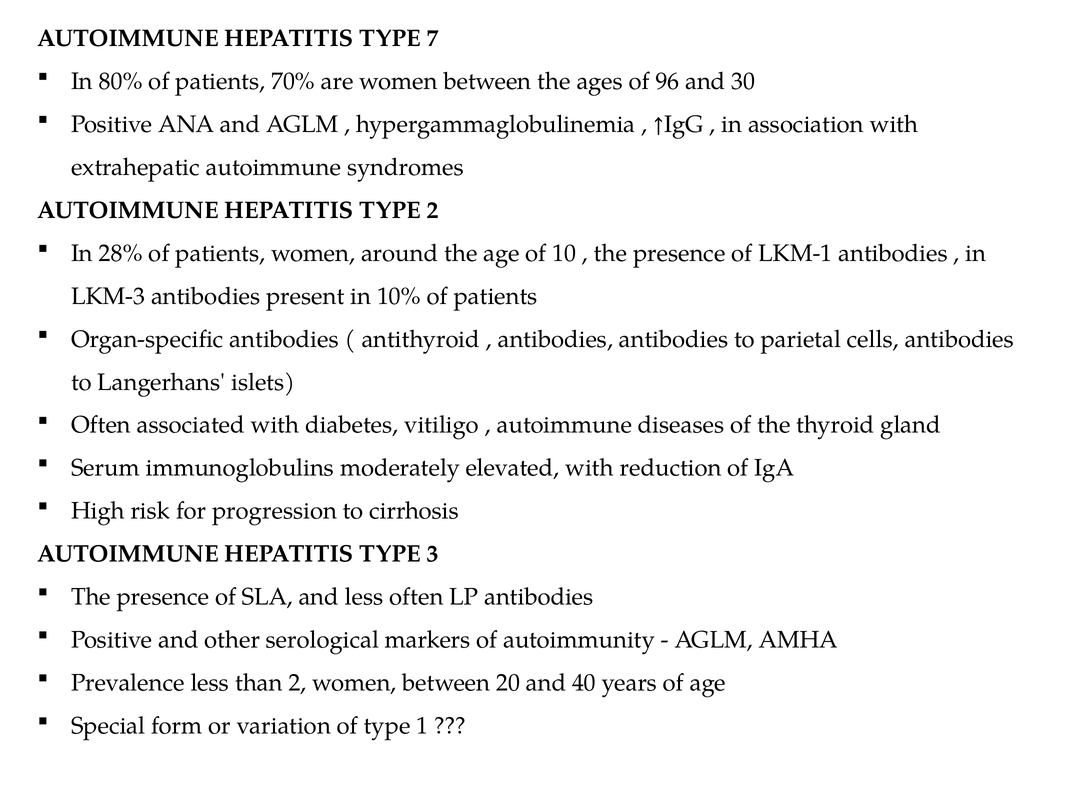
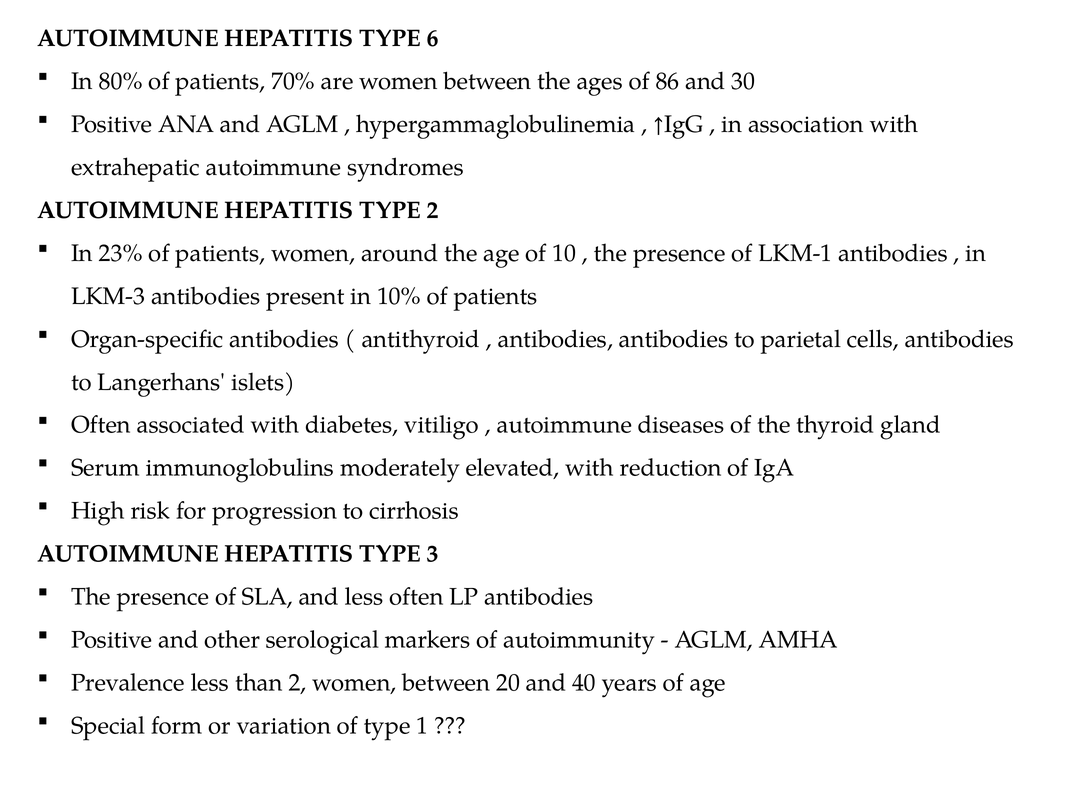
7: 7 -> 6 (433, 39)
96: 96 -> 86 (667, 82)
28%: 28% -> 23% (121, 253)
